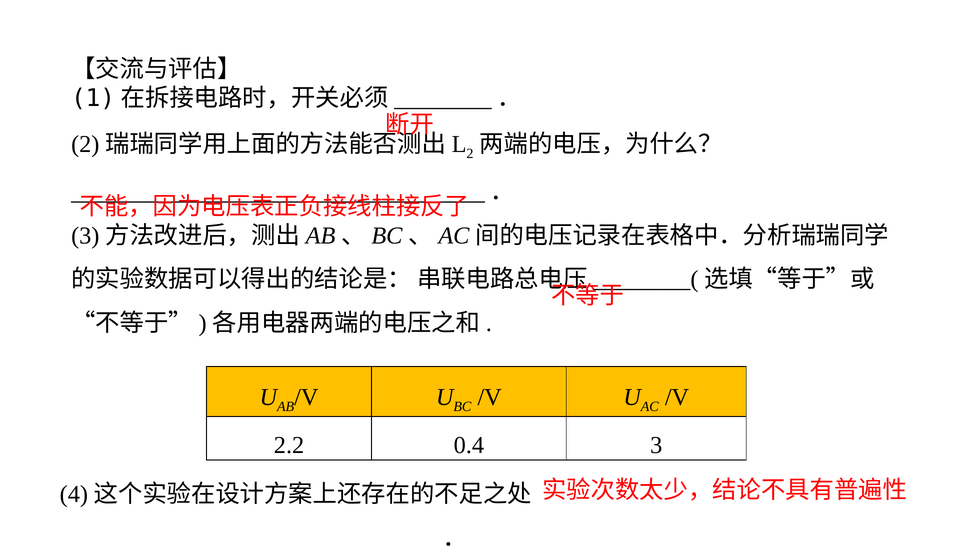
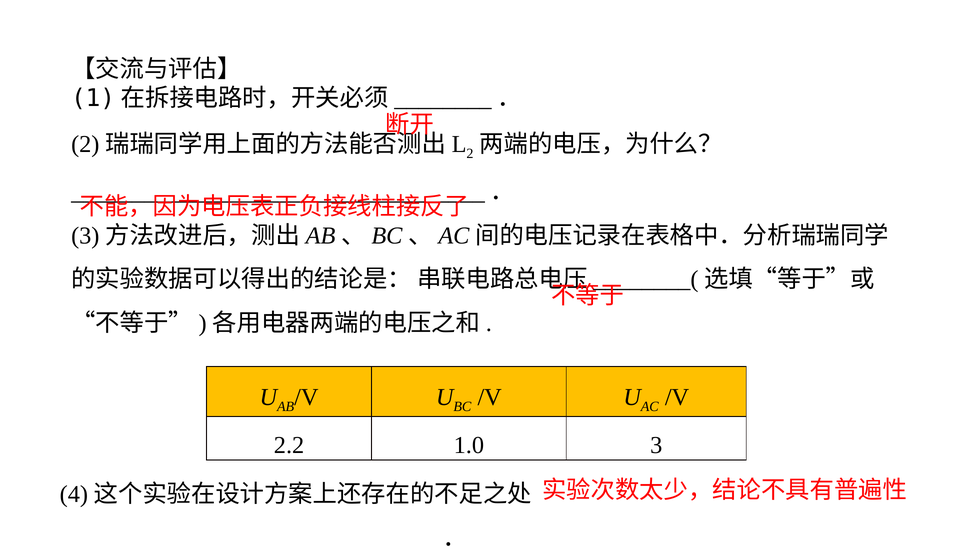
0.4: 0.4 -> 1.0 (469, 445)
